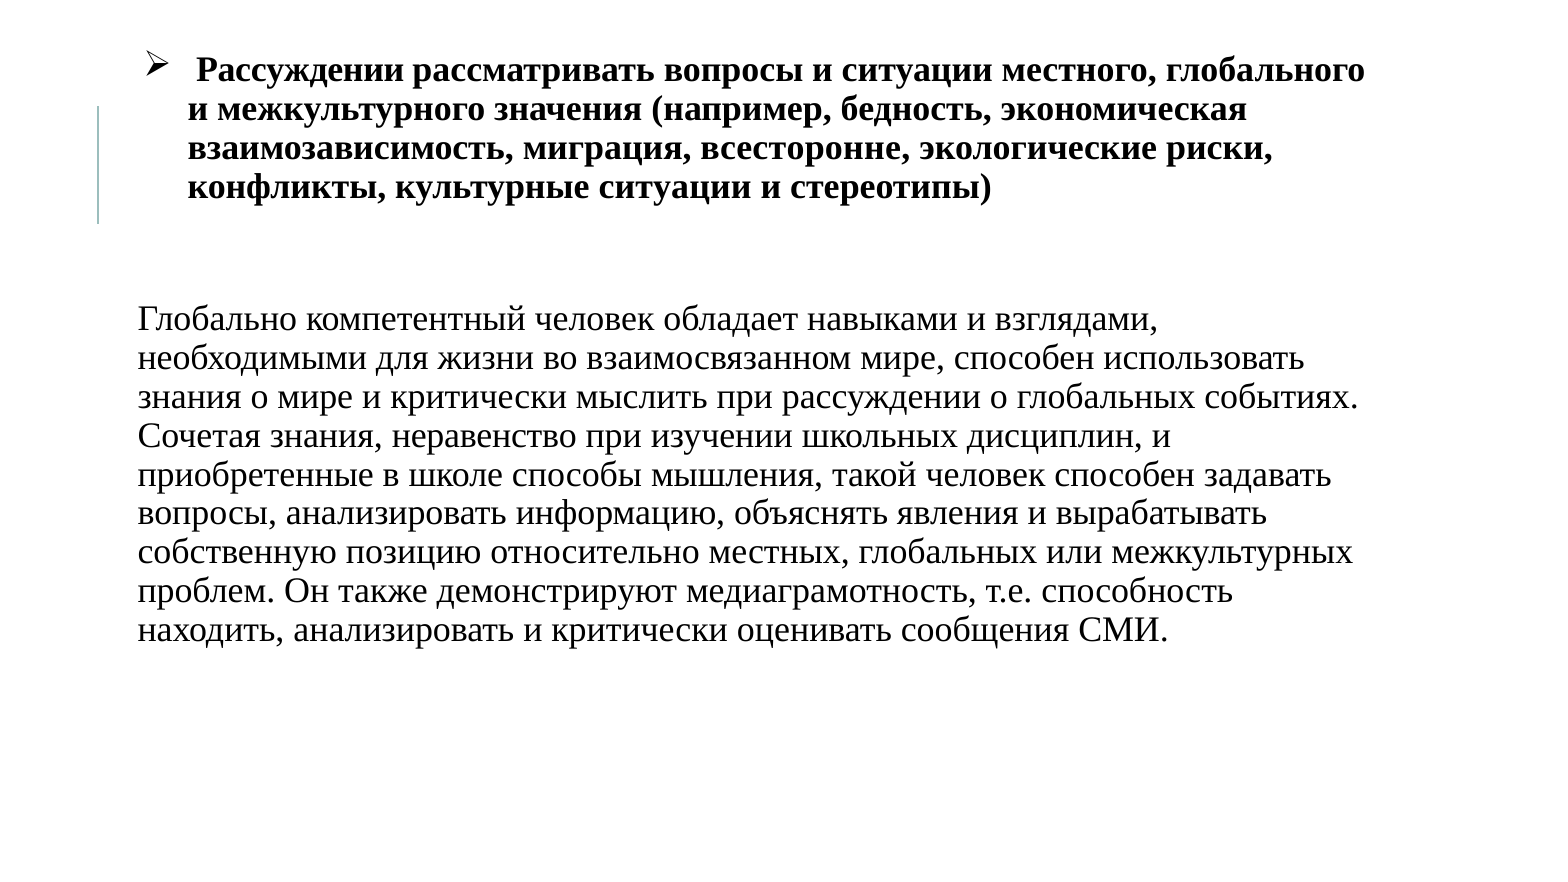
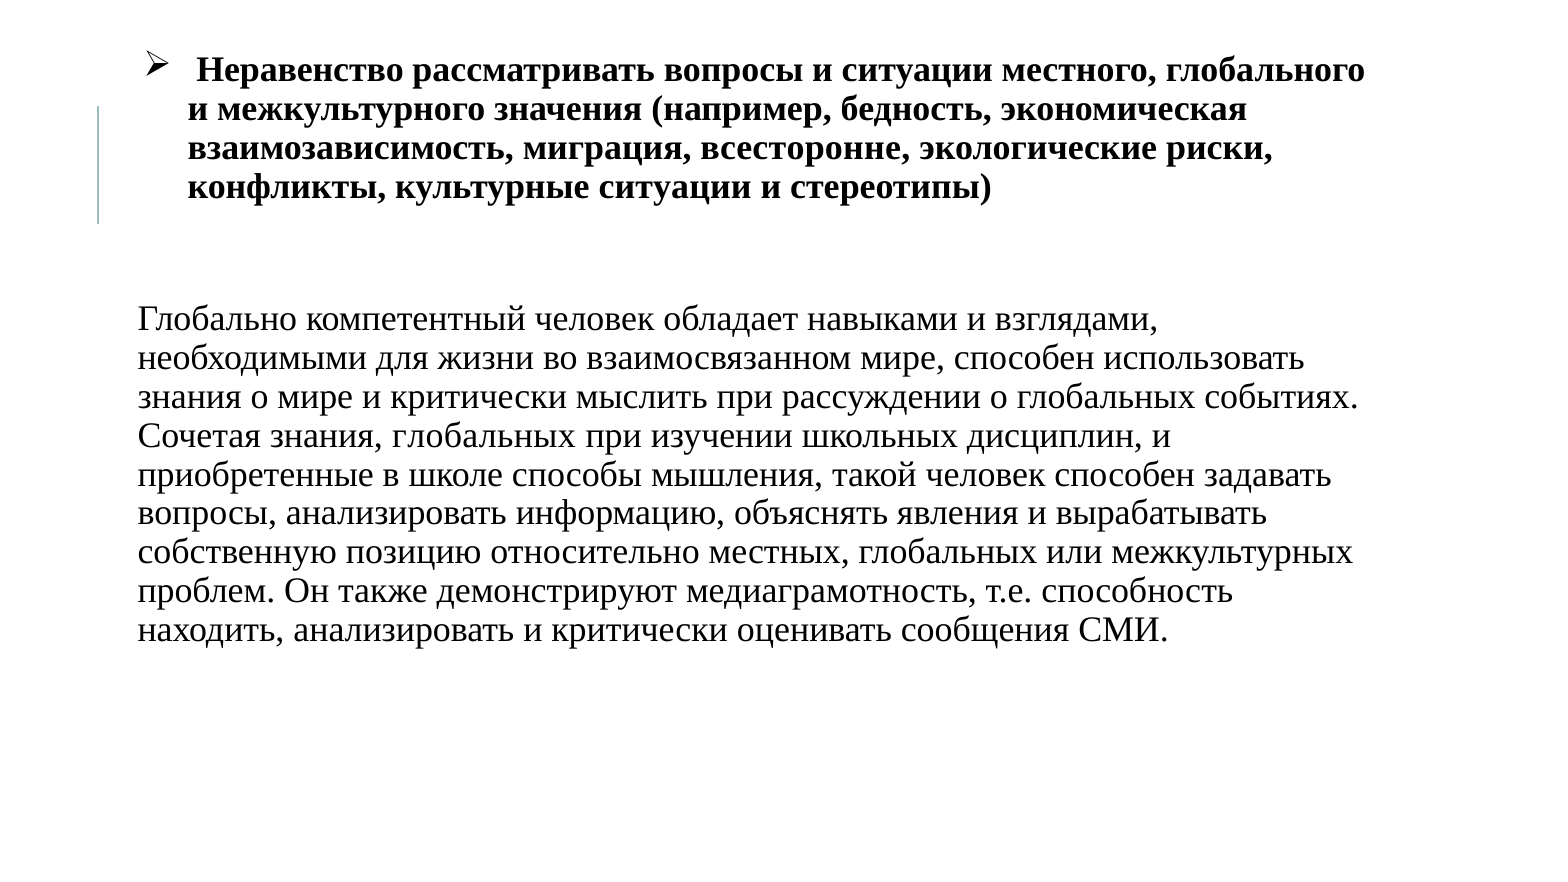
Рассуждении: Рассуждении -> Неравенство (300, 70)
знания неравенство: неравенство -> глобальных (484, 435)
